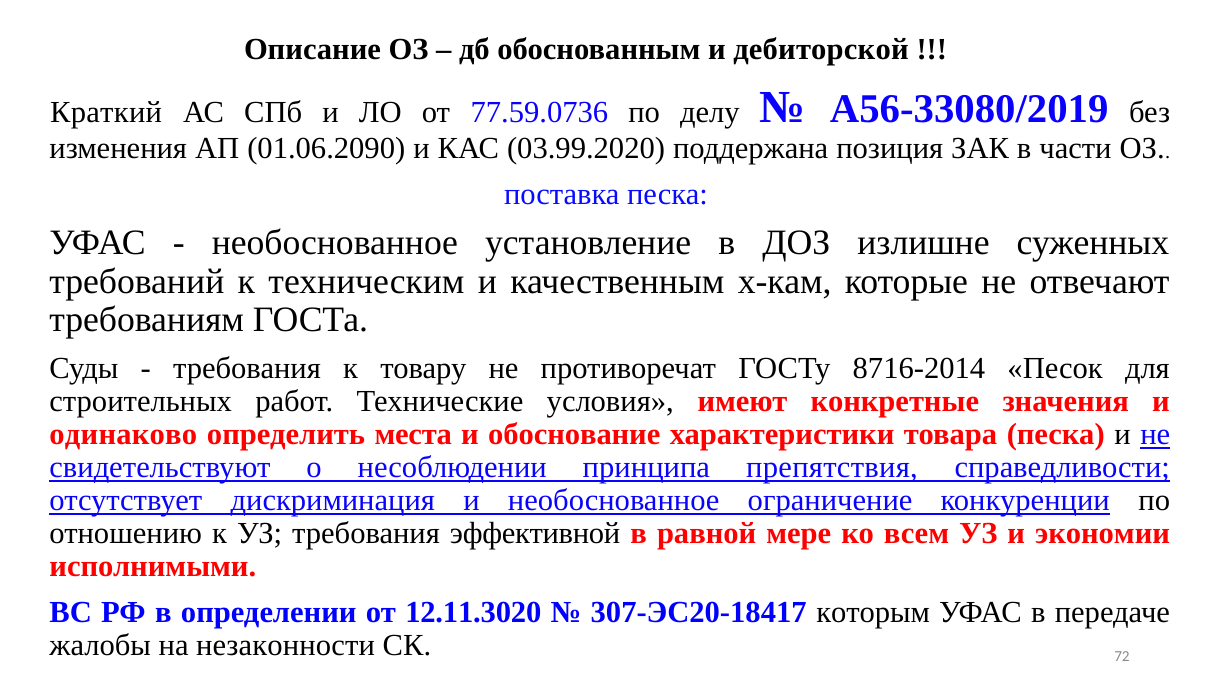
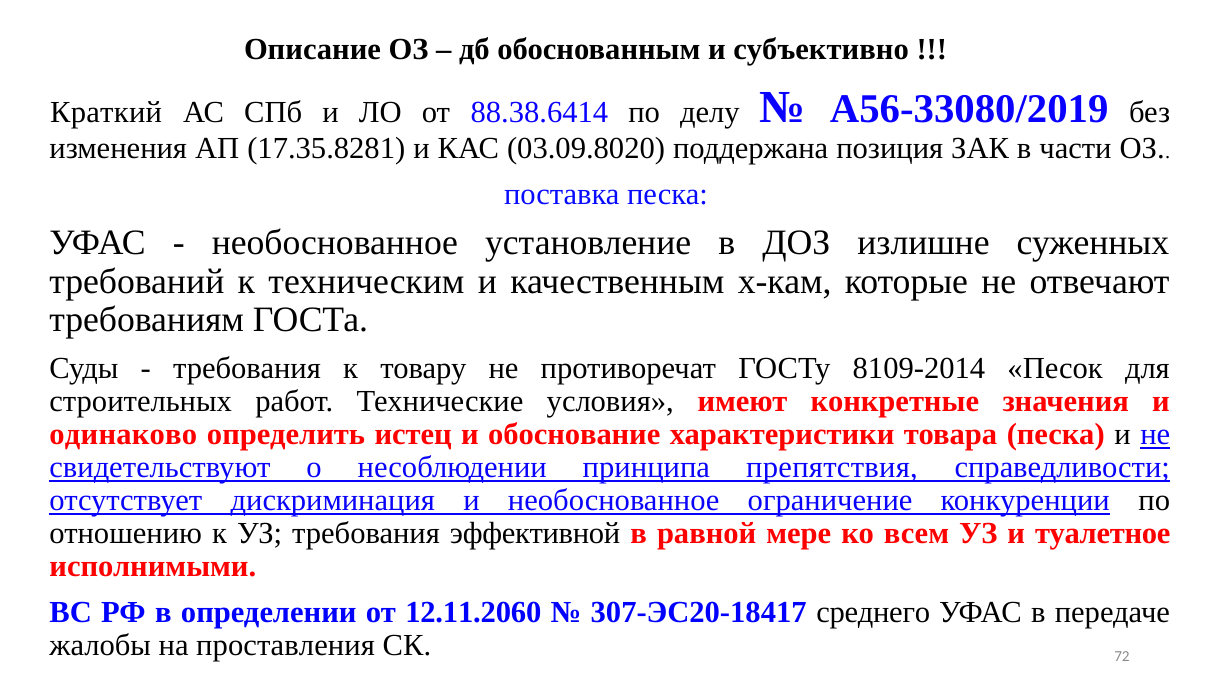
дебиторской: дебиторской -> субъективно (821, 50)
77.59.0736: 77.59.0736 -> 88.38.6414 (539, 112)
01.06.2090: 01.06.2090 -> 17.35.8281 (326, 148)
03.99.2020: 03.99.2020 -> 03.09.8020 (586, 148)
8716-2014: 8716-2014 -> 8109-2014 (919, 368)
места: места -> истец (413, 434)
экономии: экономии -> туалетное (1103, 533)
12.11.3020: 12.11.3020 -> 12.11.2060 (473, 612)
которым: которым -> среднего (873, 612)
незаконности: незаконности -> проставления (286, 645)
